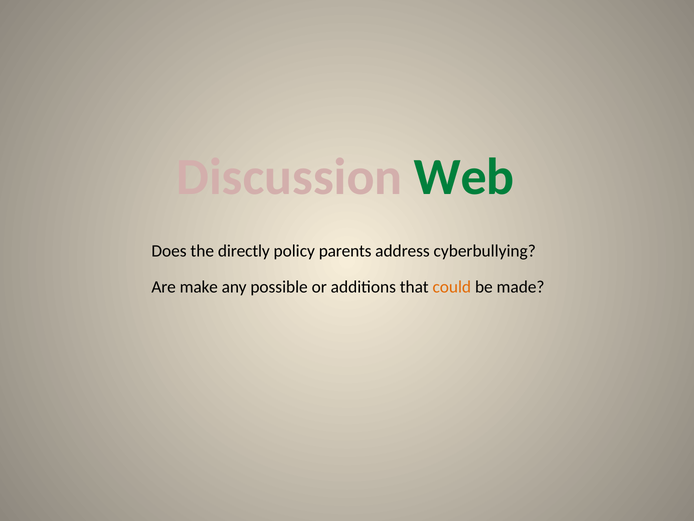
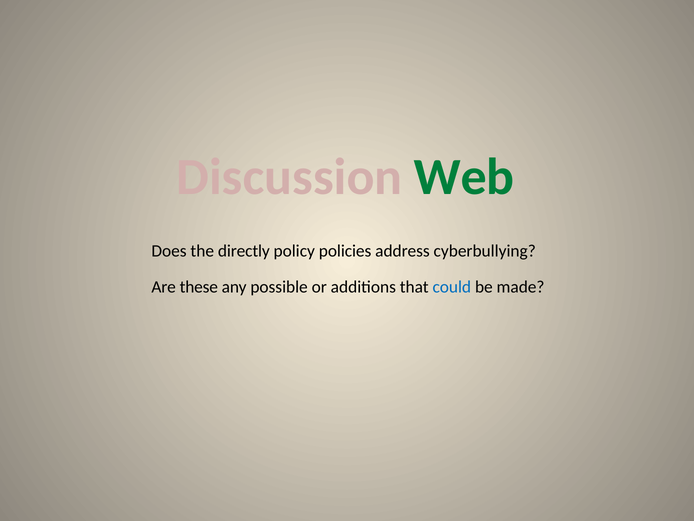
parents: parents -> policies (345, 251)
make: make -> these (199, 287)
could colour: orange -> blue (452, 287)
